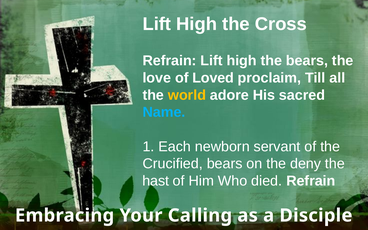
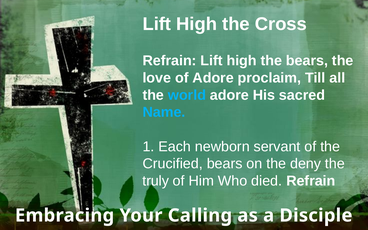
of Loved: Loved -> Adore (213, 78)
world colour: yellow -> light blue (187, 95)
hast: hast -> truly (156, 181)
